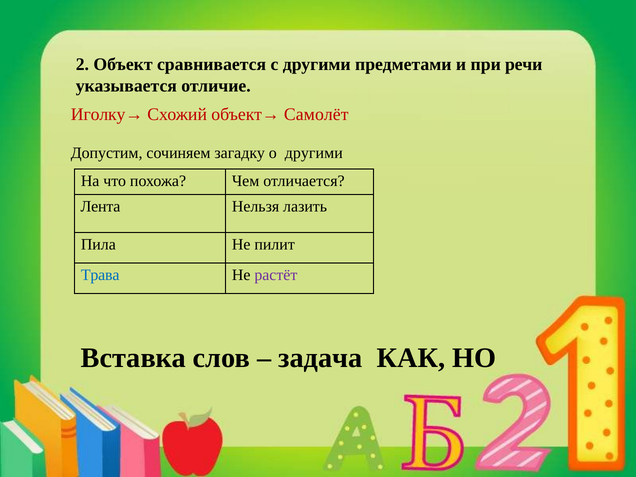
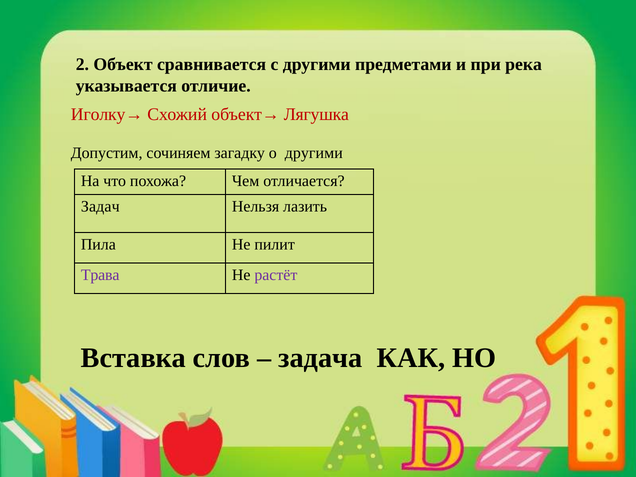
речи: речи -> река (524, 65)
Самолёт: Самолёт -> Лягушка (316, 114)
Лента: Лента -> Задач (100, 207)
Трава colour: blue -> purple (100, 275)
